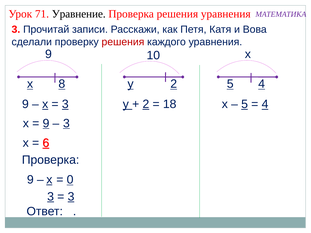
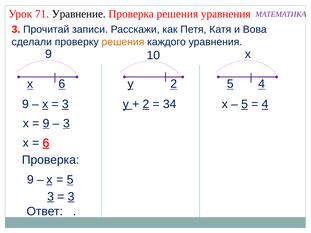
решения colour: red -> orange (123, 42)
8: 8 -> 6 (62, 84)
18: 18 -> 34 (170, 104)
0: 0 -> 5 (70, 180)
